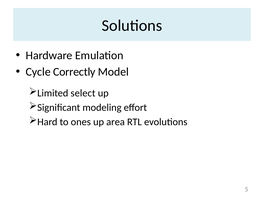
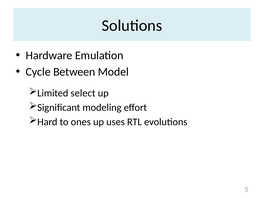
Correctly: Correctly -> Between (74, 72)
area: area -> uses (116, 122)
